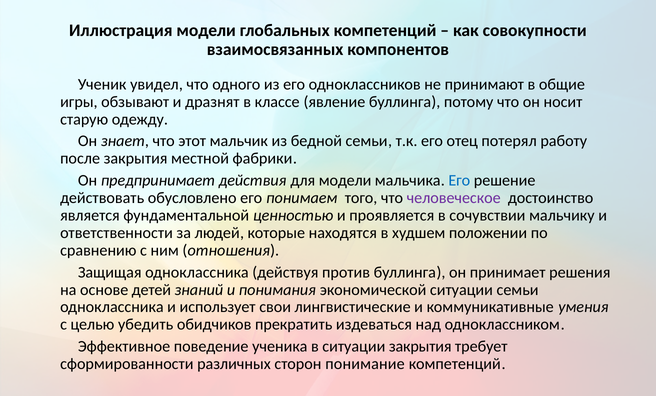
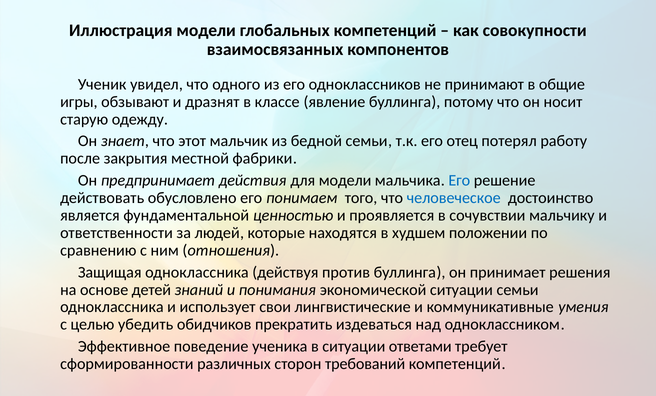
человеческое colour: purple -> blue (454, 198)
ситуации закрытия: закрытия -> ответами (420, 346)
понимание: понимание -> требований (365, 364)
